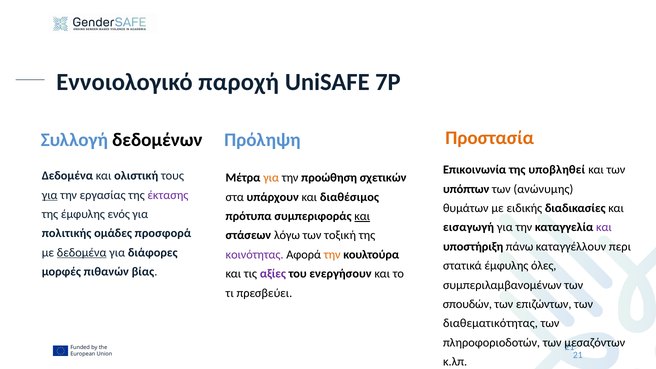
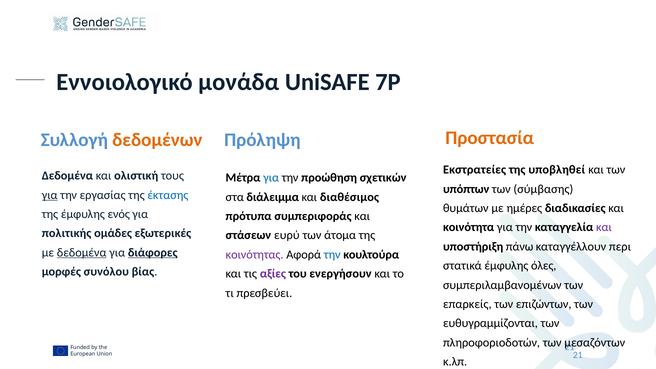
παροχή: παροχή -> μονάδα (239, 82)
δεδομένων colour: black -> orange (157, 140)
Επικοινωνία: Επικοινωνία -> Εκστρατείες (475, 170)
για colour: orange -> blue (271, 178)
ανώνυμης: ανώνυμης -> σύμβασης (543, 189)
έκτασης colour: purple -> blue (168, 195)
υπάρχουν: υπάρχουν -> διάλειμμα (273, 197)
ειδικής: ειδικής -> ημέρες (524, 208)
και underline: present -> none (362, 216)
εισαγωγή: εισαγωγή -> κοινότητα (469, 227)
προσφορά: προσφορά -> εξωτερικές (163, 233)
λόγω: λόγω -> ευρύ (287, 235)
τοξική: τοξική -> άτομα (340, 235)
διάφορες underline: none -> present (153, 252)
την colour: orange -> blue (332, 255)
πιθανών: πιθανών -> συνόλου (106, 272)
σπουδών: σπουδών -> επαρκείς (467, 304)
διαθεματικότητας: διαθεματικότητας -> ευθυγραμμίζονται (490, 323)
